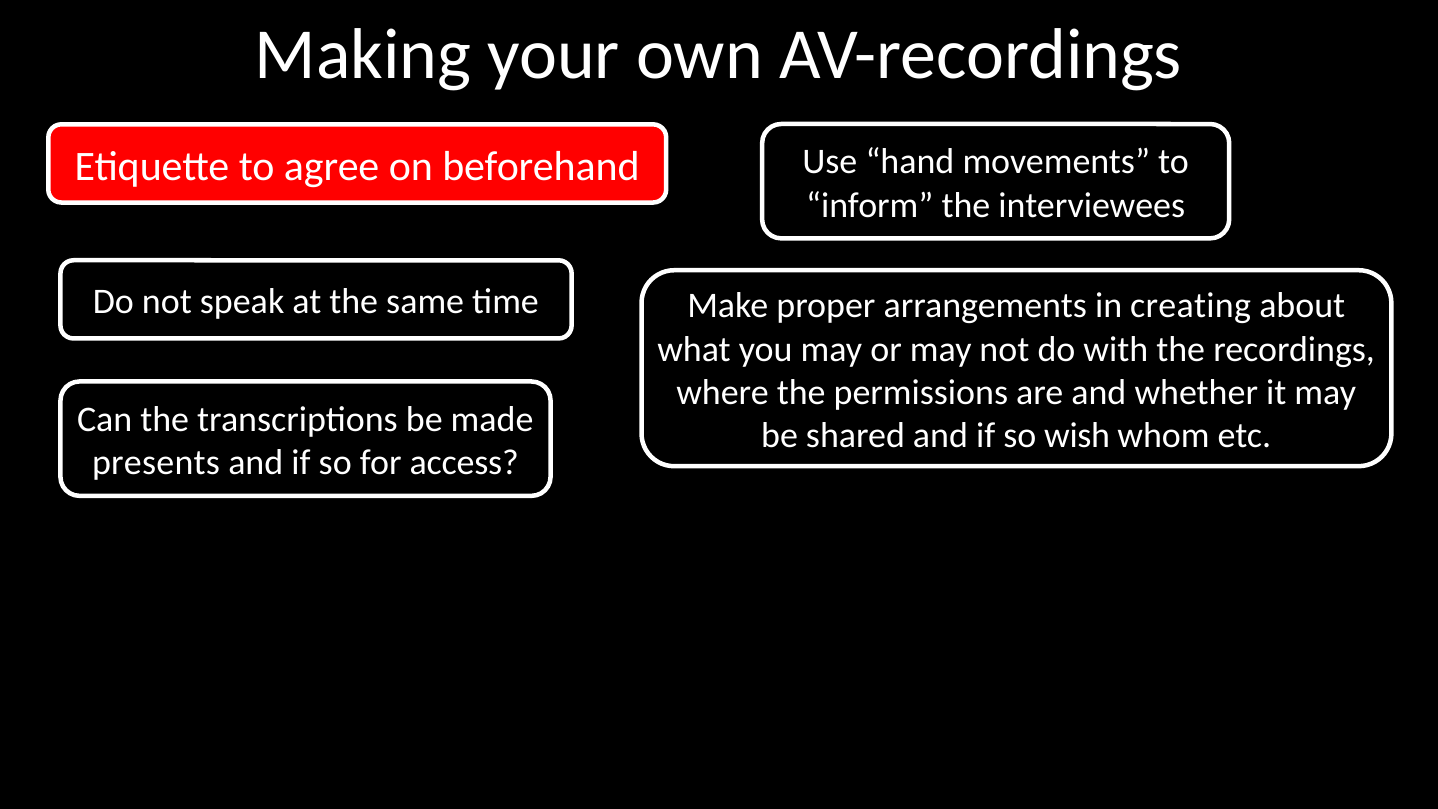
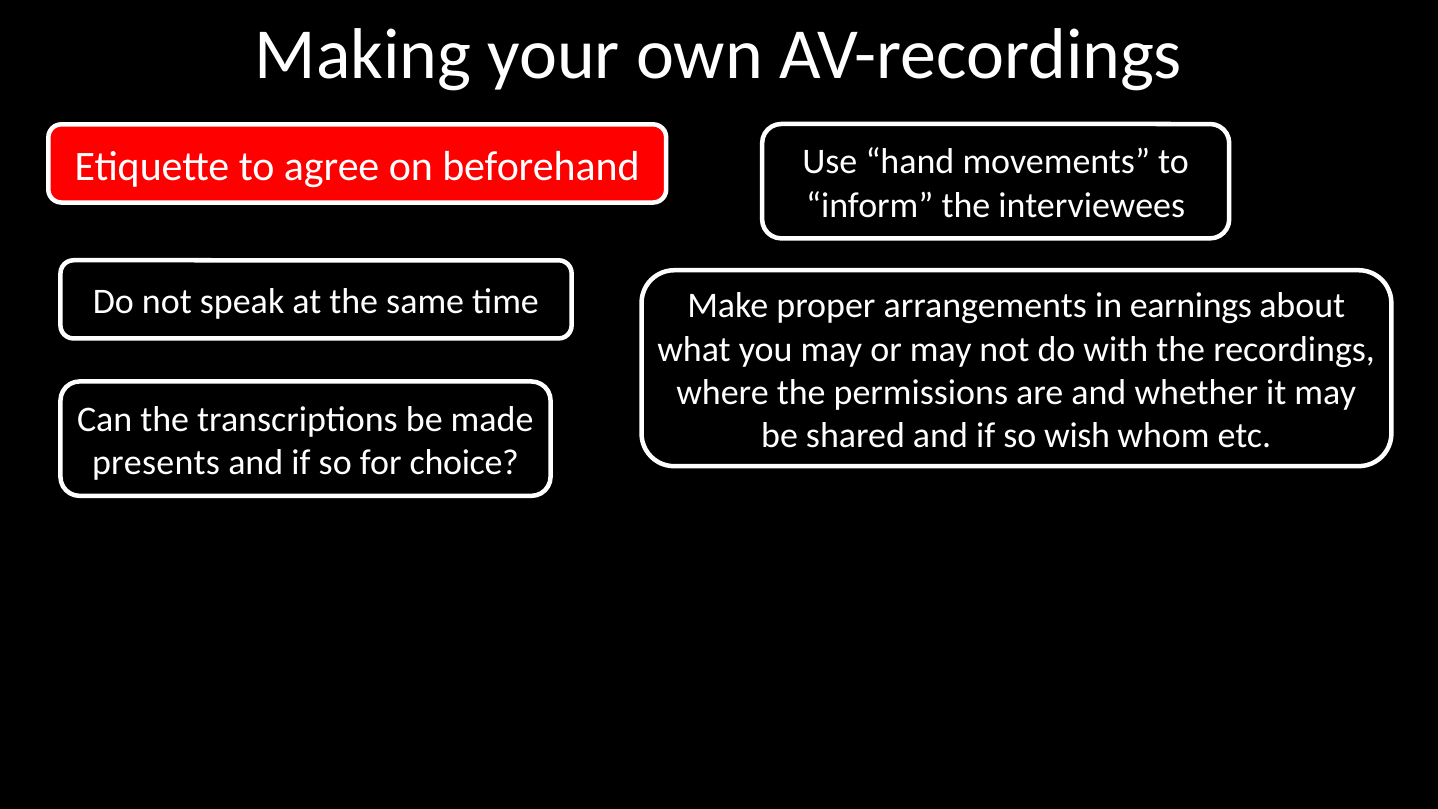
creating: creating -> earnings (1191, 306)
access: access -> choice (464, 463)
